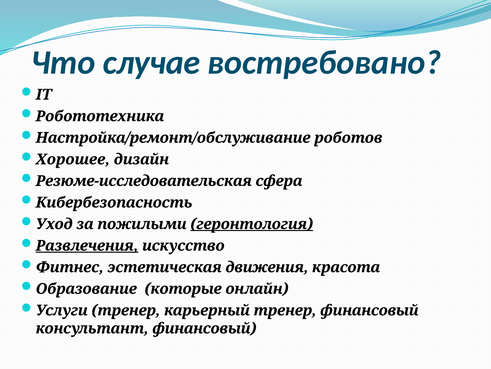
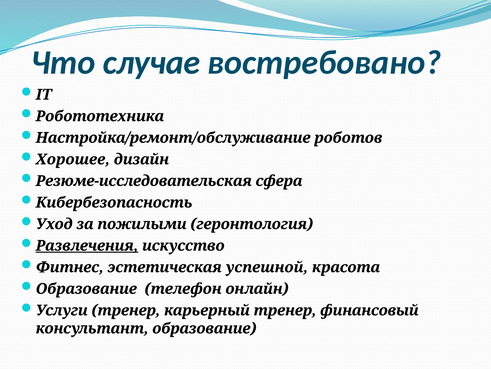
геронтология underline: present -> none (252, 224)
движения: движения -> успешной (267, 267)
которые: которые -> телефон (183, 288)
консультант финансовый: финансовый -> образование (204, 328)
